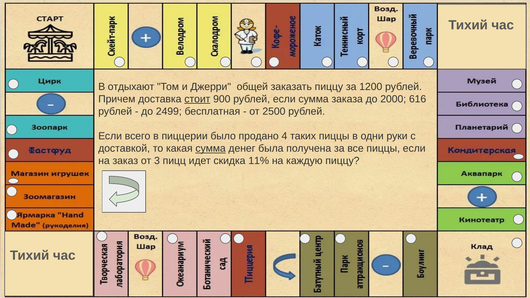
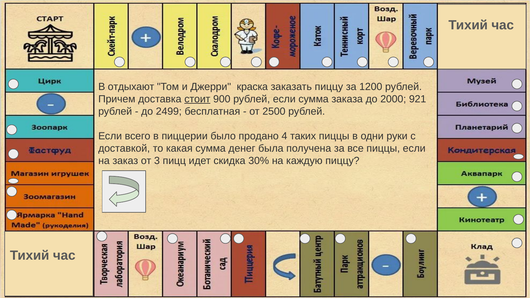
общей: общей -> краска (252, 87)
616: 616 -> 921 (418, 99)
сумма underline: present -> none (211, 149)
11%: 11% -> 30% (259, 161)
